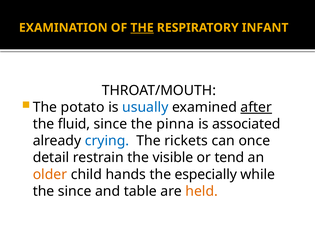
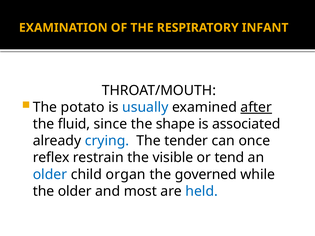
THE underline: present -> none (142, 28)
pinna: pinna -> shape (175, 124)
rickets: rickets -> tender (186, 141)
detail: detail -> reflex (51, 158)
older colour: orange -> blue (50, 175)
hands: hands -> organ (126, 175)
especially: especially -> governed (206, 175)
the since: since -> older (75, 191)
table: table -> most (140, 191)
held colour: orange -> blue (202, 191)
